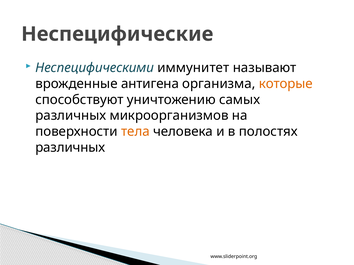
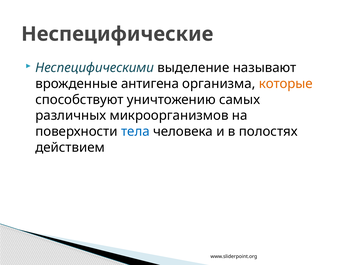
иммунитет: иммунитет -> выделение (193, 68)
тела colour: orange -> blue (135, 132)
различных: различных -> действием (70, 148)
